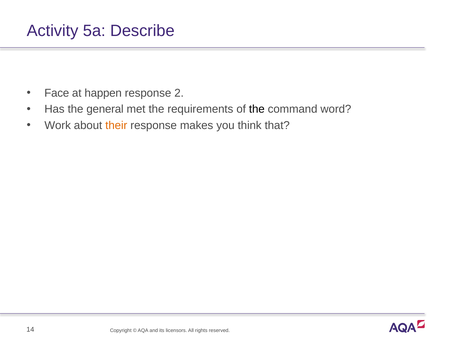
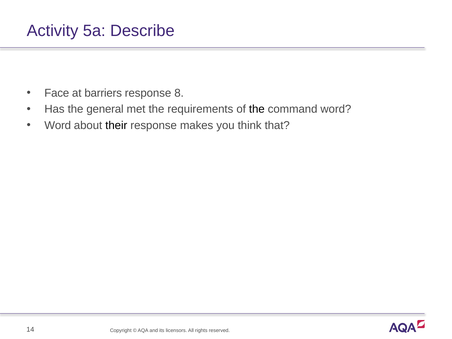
happen: happen -> barriers (103, 93)
2: 2 -> 8 (179, 93)
Work: Work -> Word (58, 125)
their colour: orange -> black (116, 125)
